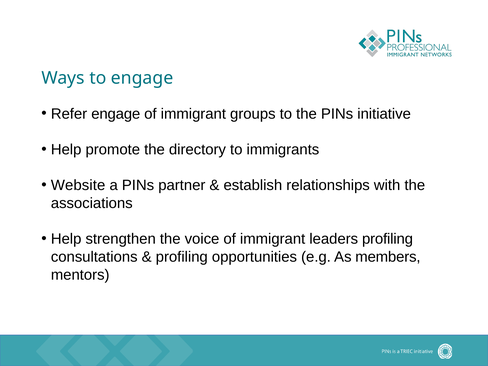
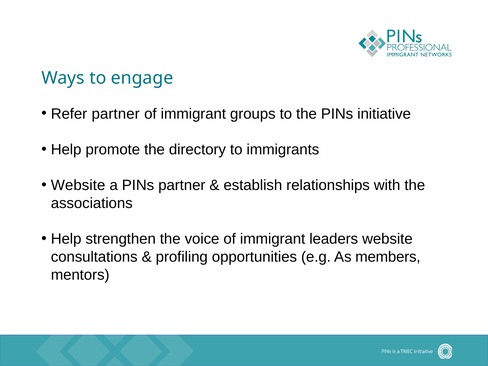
Refer engage: engage -> partner (116, 114)
leaders profiling: profiling -> website (387, 239)
